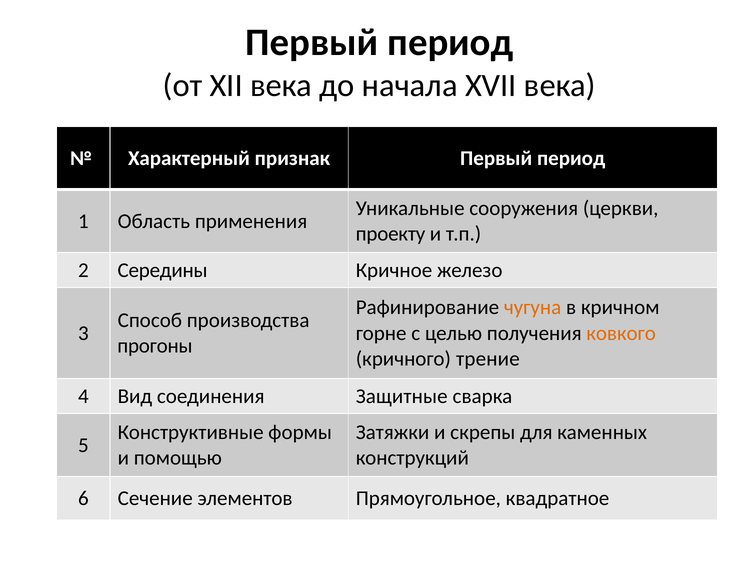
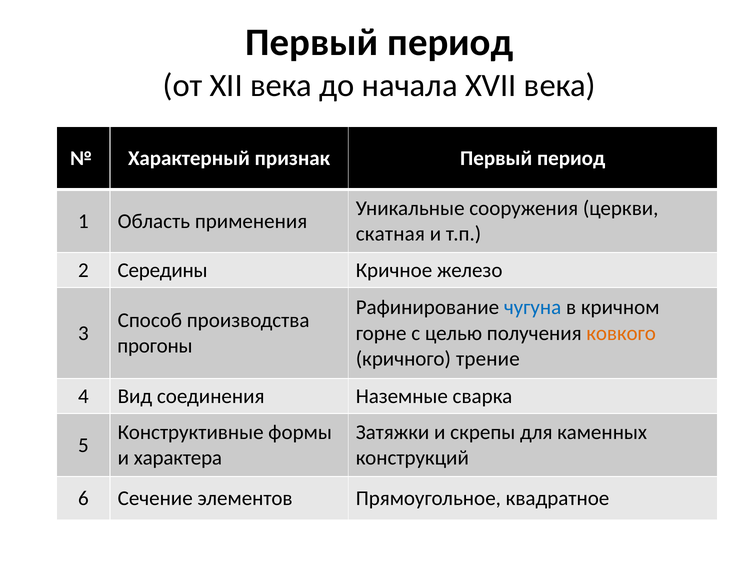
проекту: проекту -> скатная (390, 234)
чугуна colour: orange -> blue (533, 307)
Защитные: Защитные -> Наземные (402, 396)
помощью: помощью -> характера (178, 458)
